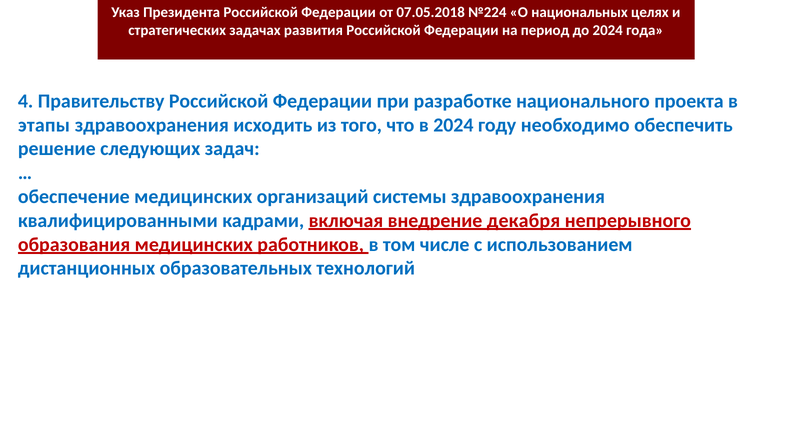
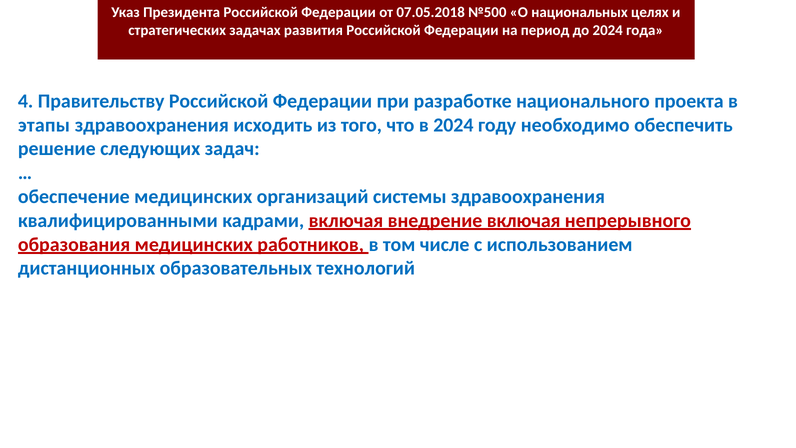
№224: №224 -> №500 (487, 12)
внедрение декабря: декабря -> включая (524, 220)
